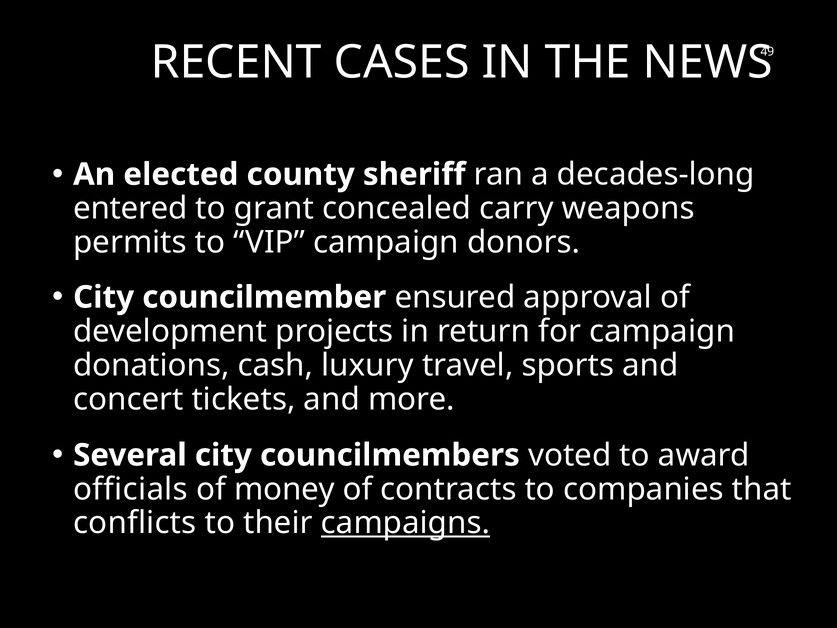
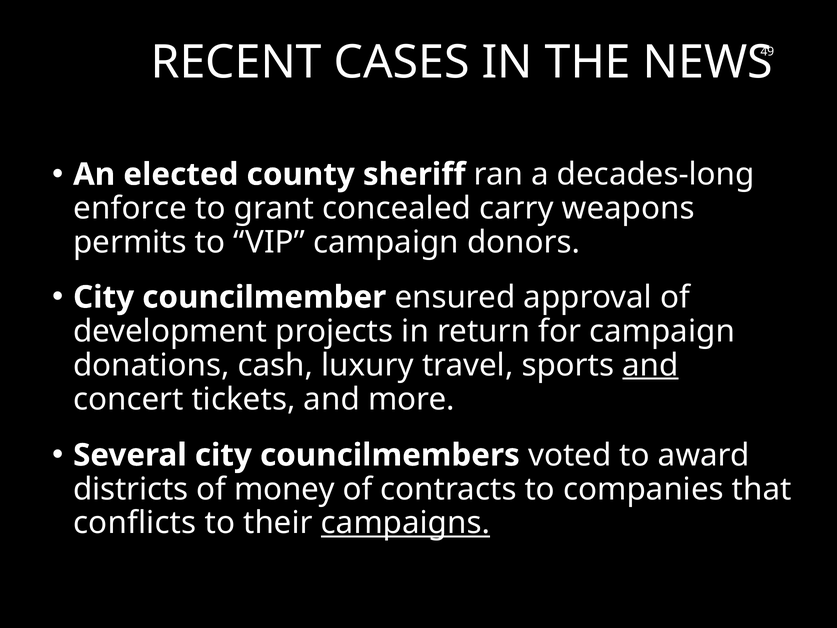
entered: entered -> enforce (130, 208)
and underline: none -> present (650, 365)
officials: officials -> districts (131, 489)
